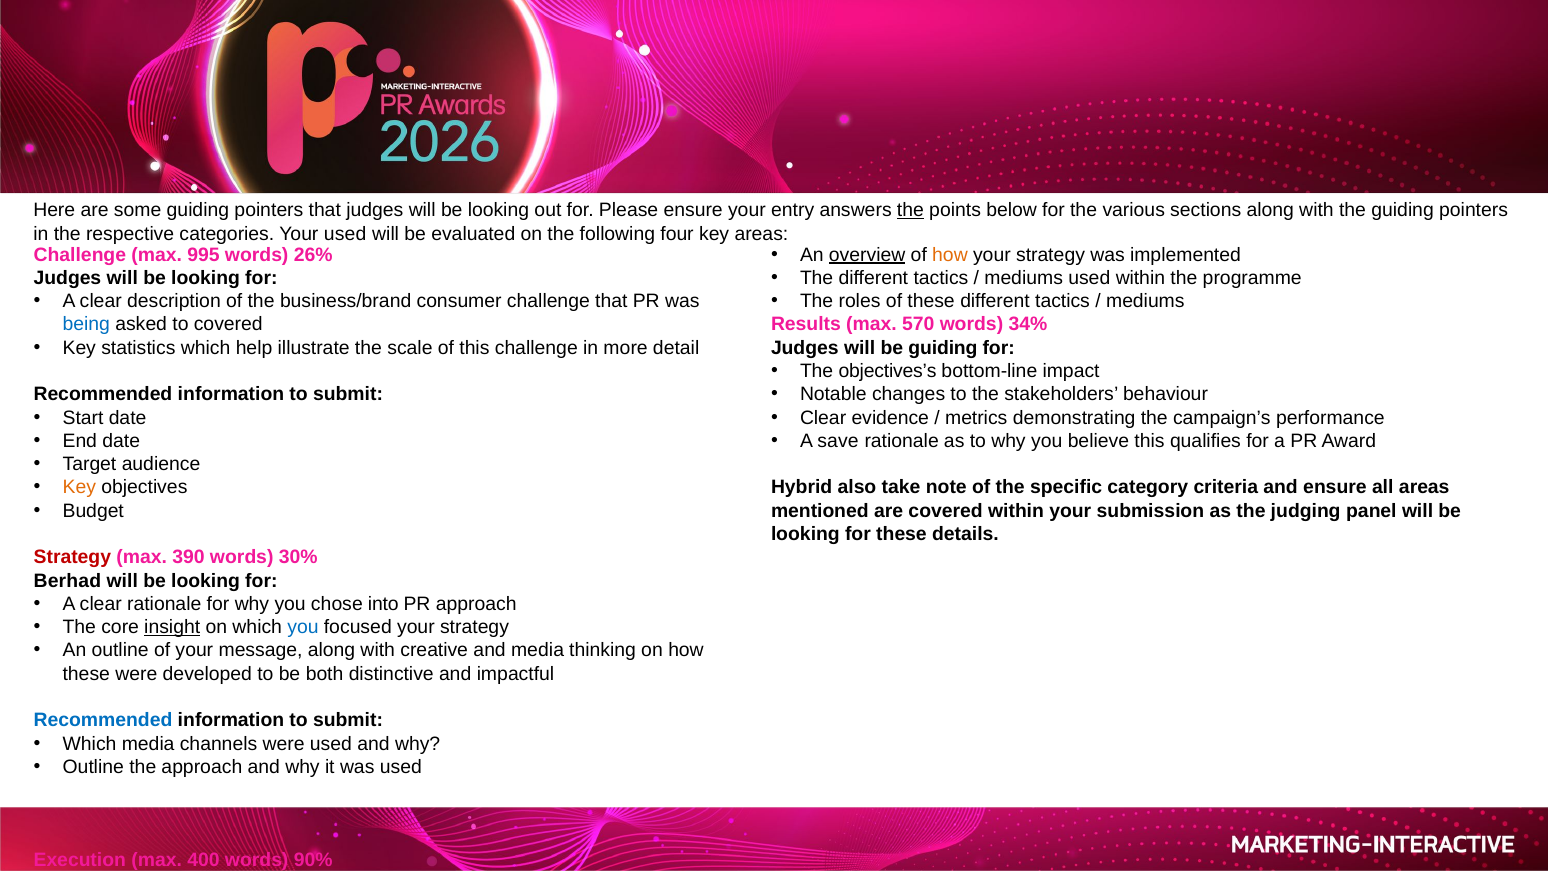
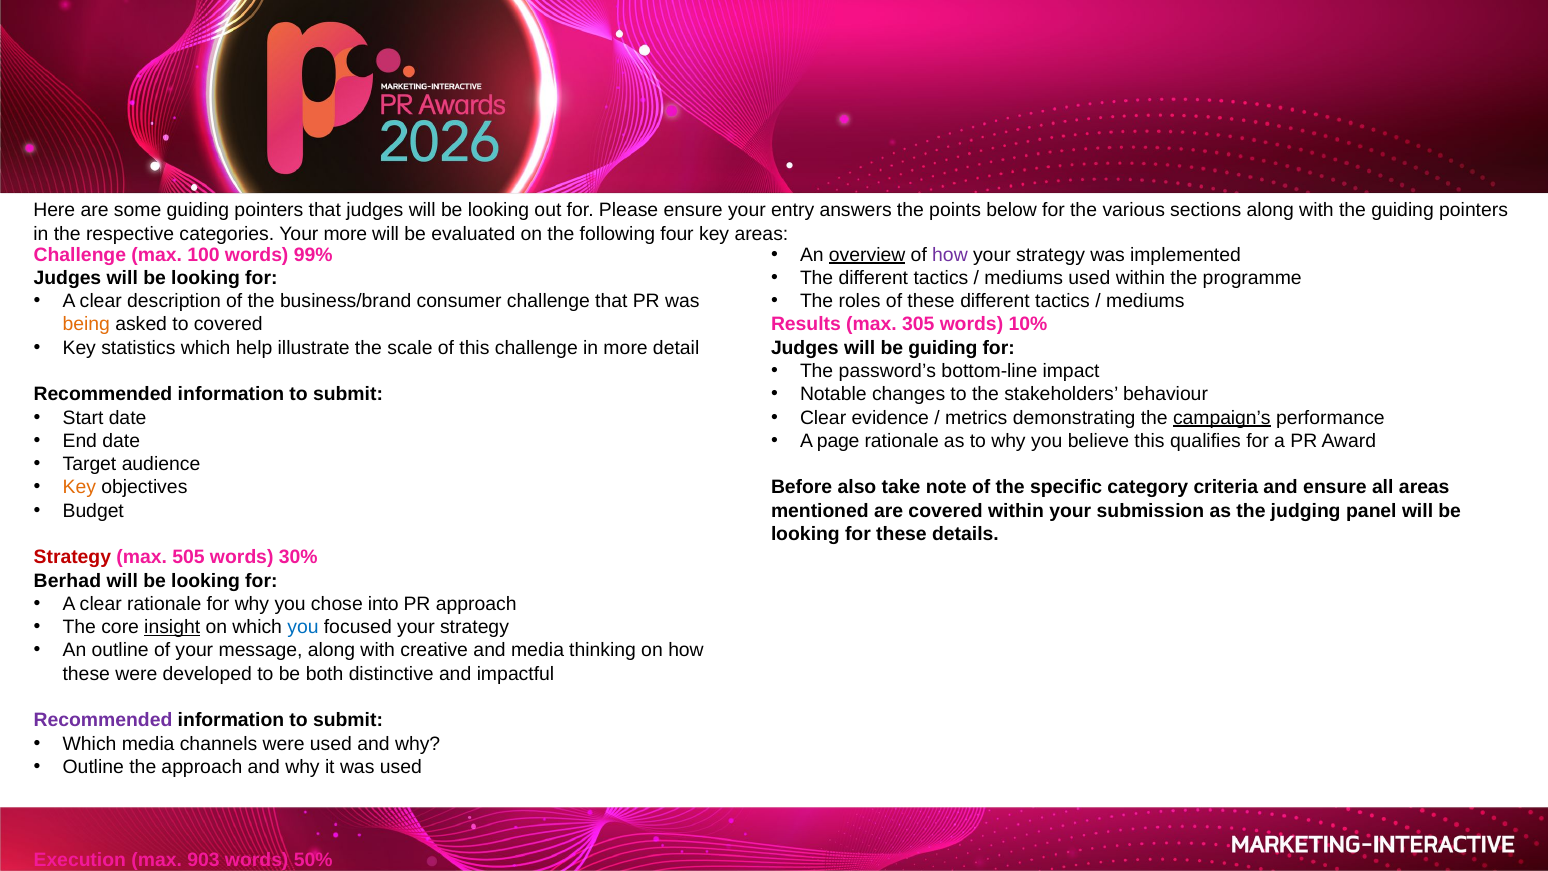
the underline: present -> none (910, 211)
Your used: used -> more (345, 234)
how colour: orange -> purple (950, 255)
995: 995 -> 100 (204, 255)
26%: 26% -> 99% (313, 255)
being colour: blue -> orange (86, 324)
570: 570 -> 305 (918, 324)
34%: 34% -> 10% (1028, 324)
objectives’s: objectives’s -> password’s (887, 371)
campaign’s underline: none -> present (1222, 418)
save: save -> page (838, 441)
Hybrid: Hybrid -> Before (802, 487)
390: 390 -> 505 (188, 557)
Recommended colour: blue -> purple (103, 720)
400: 400 -> 903 (204, 860)
90%: 90% -> 50% (313, 860)
